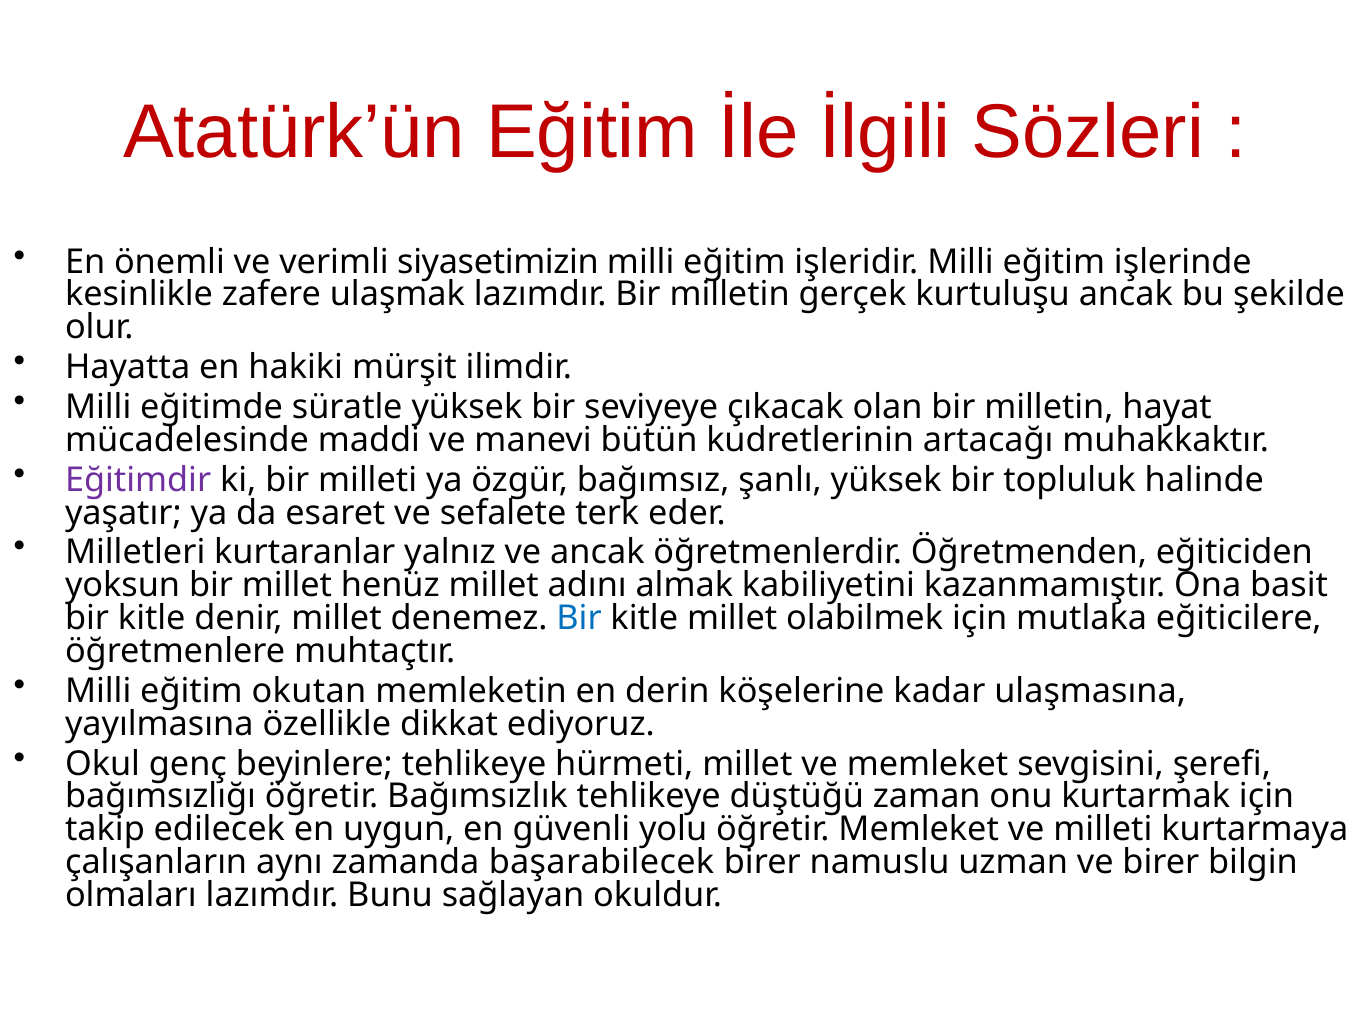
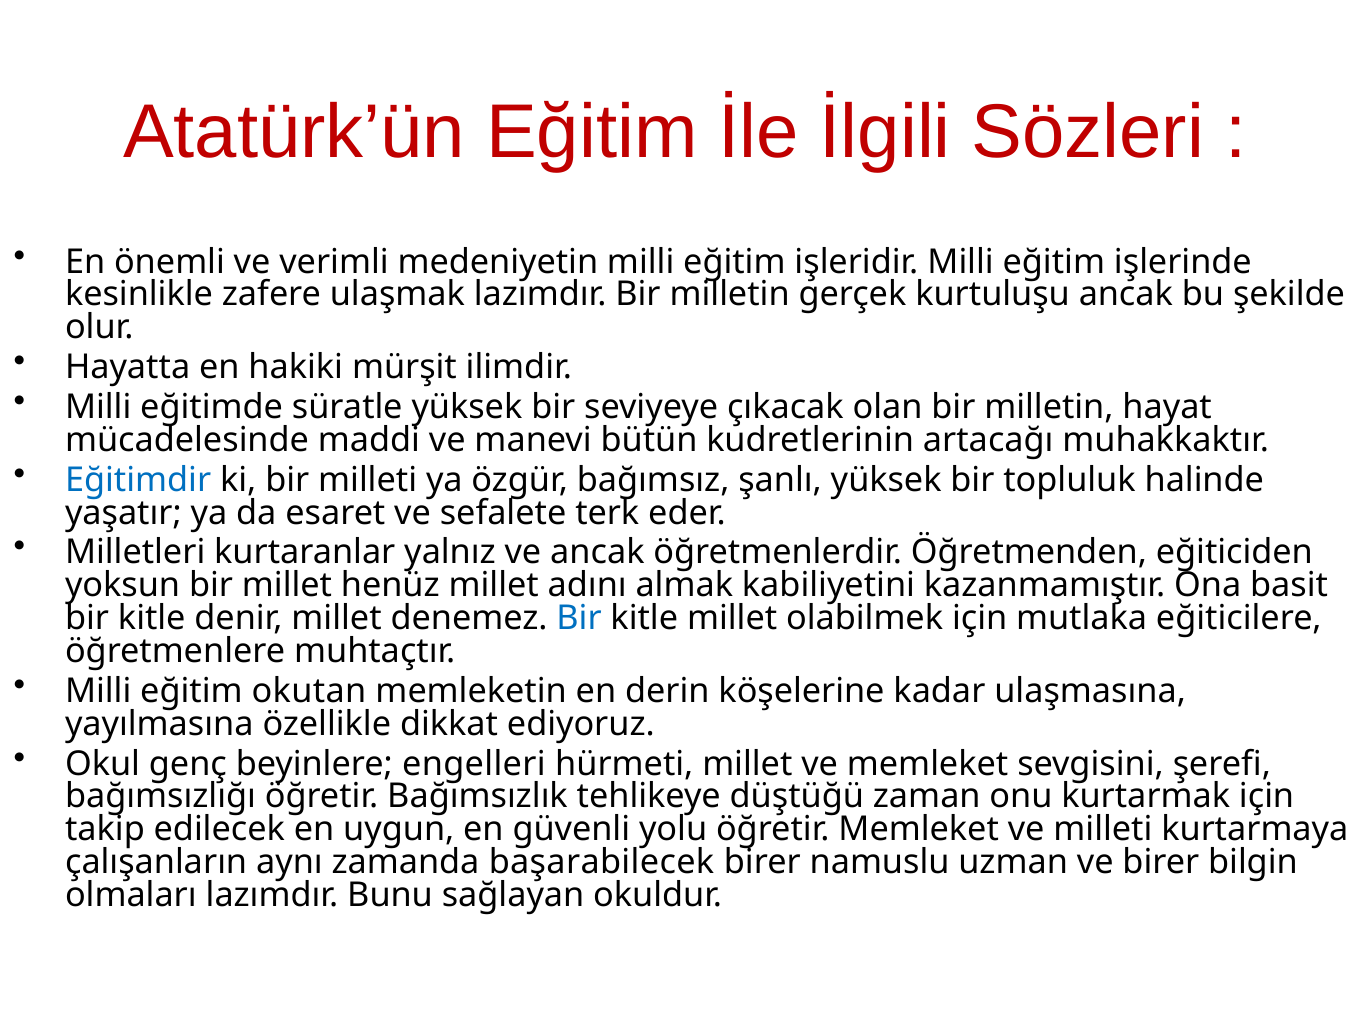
siyasetimizin: siyasetimizin -> medeniyetin (498, 262)
Eğitimdir colour: purple -> blue (138, 480)
beyinlere tehlikeye: tehlikeye -> engelleri (474, 763)
